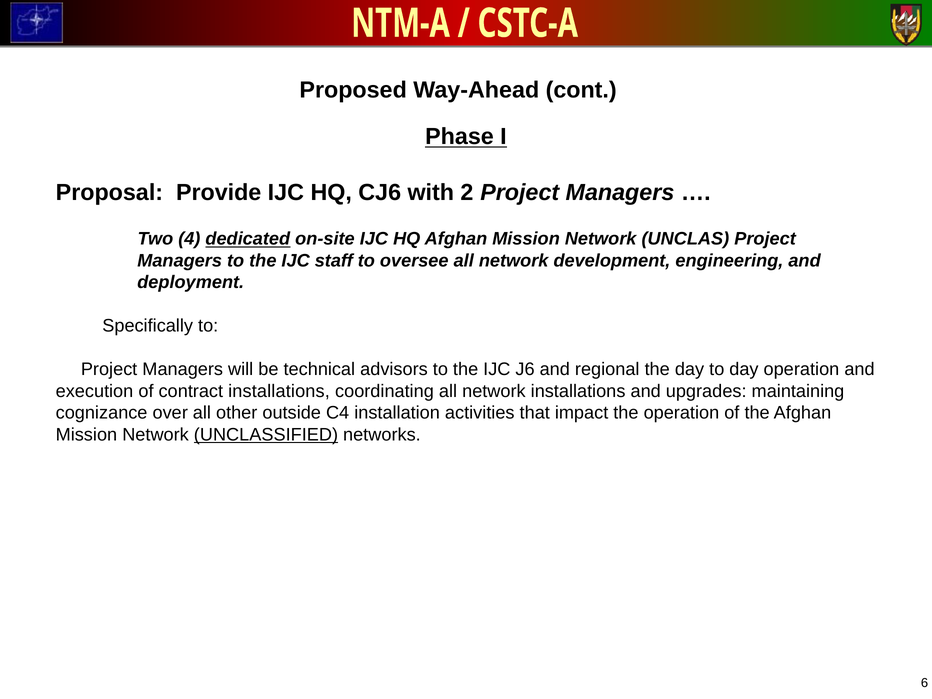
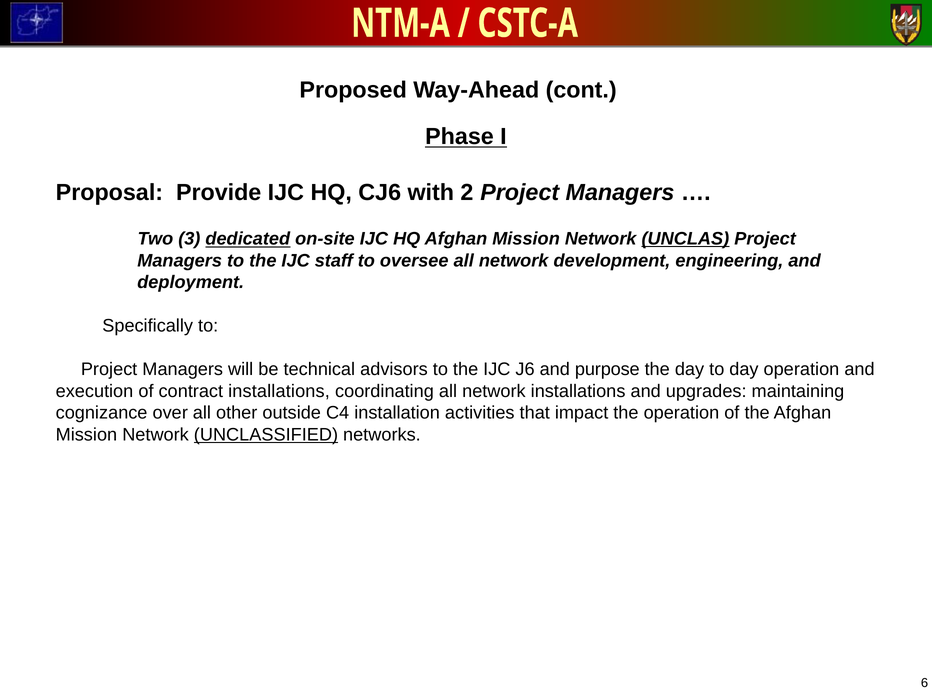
4: 4 -> 3 (189, 239)
UNCLAS underline: none -> present (685, 239)
regional: regional -> purpose (607, 369)
